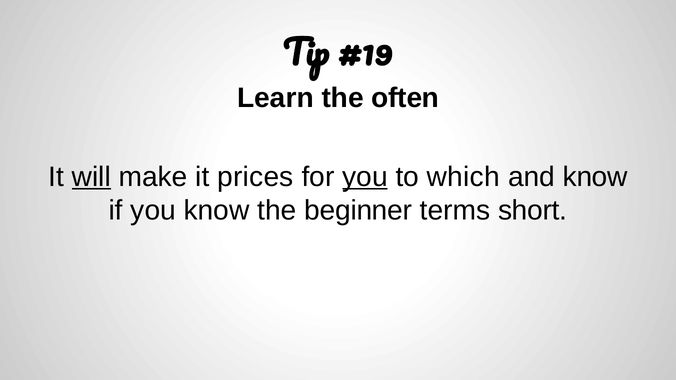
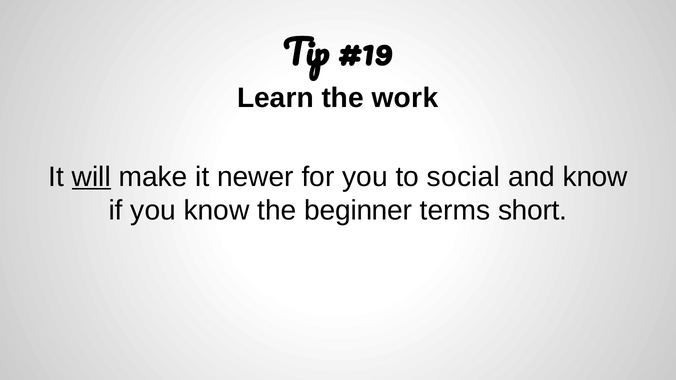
often: often -> work (405, 98)
prices: prices -> newer (256, 177)
you underline: present -> none (365, 177)
which: which -> social (463, 177)
